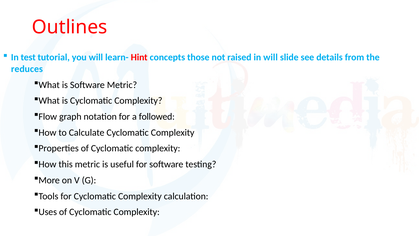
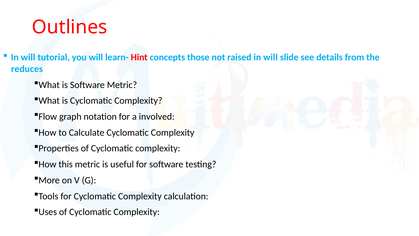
test: test -> will (28, 57)
followed: followed -> involved (157, 117)
